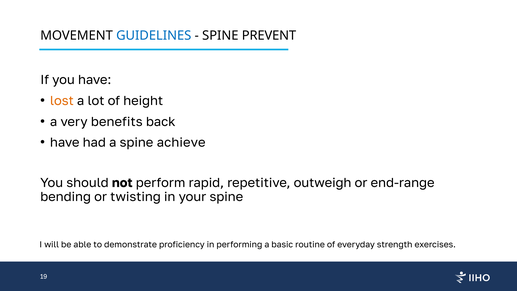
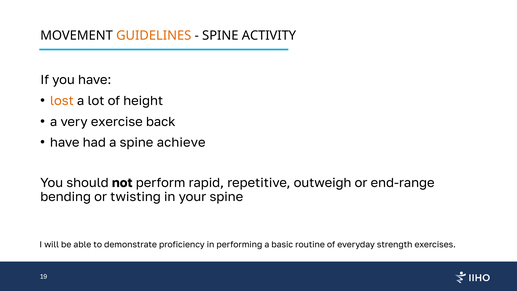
GUIDELINES colour: blue -> orange (154, 36)
PREVENT: PREVENT -> ACTIVITY (269, 36)
benefits: benefits -> exercise (117, 122)
